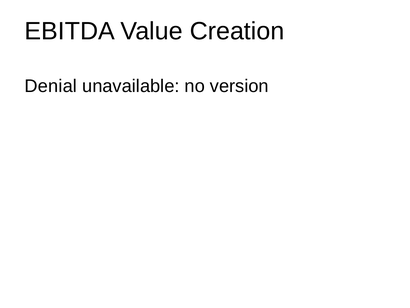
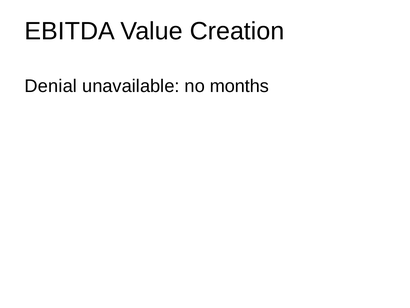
version: version -> months (239, 86)
